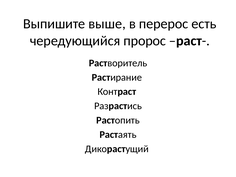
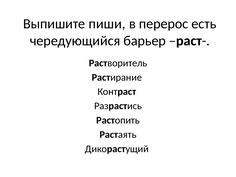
выше: выше -> пиши (107, 24)
пророс: пророс -> барьер (145, 41)
